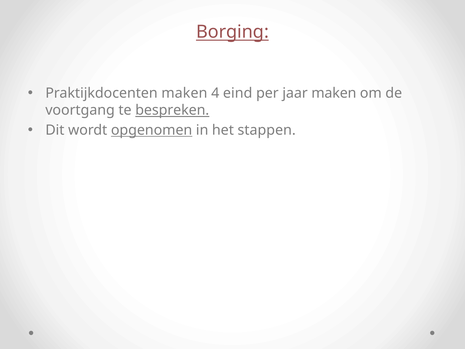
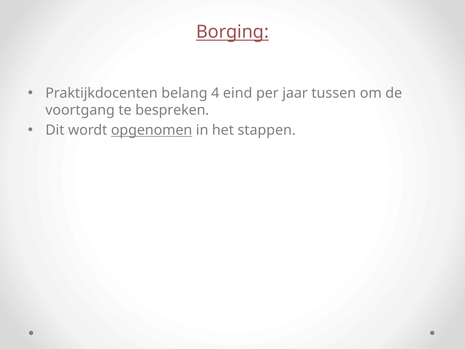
Praktijkdocenten maken: maken -> belang (184, 93)
jaar maken: maken -> tussen (334, 93)
bespreken underline: present -> none (172, 110)
